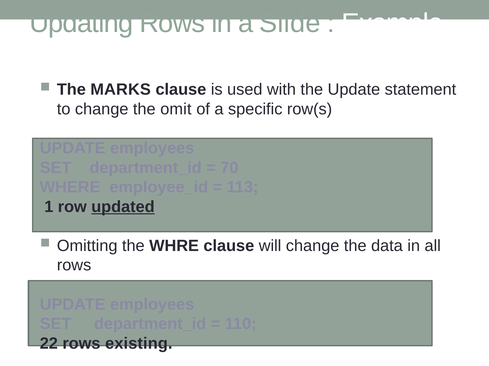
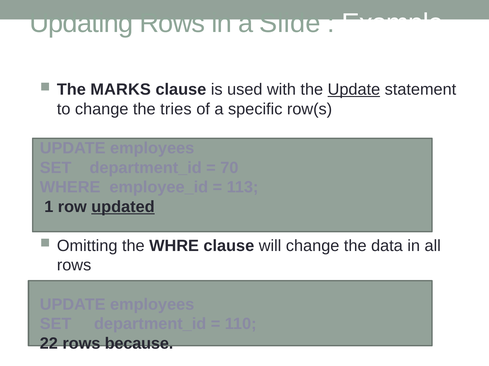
Update underline: none -> present (354, 90)
omit: omit -> tries (176, 109)
existing: existing -> because (139, 344)
